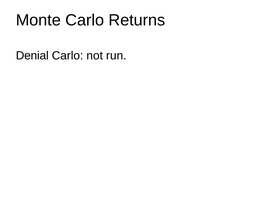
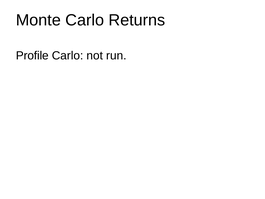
Denial: Denial -> Profile (32, 56)
